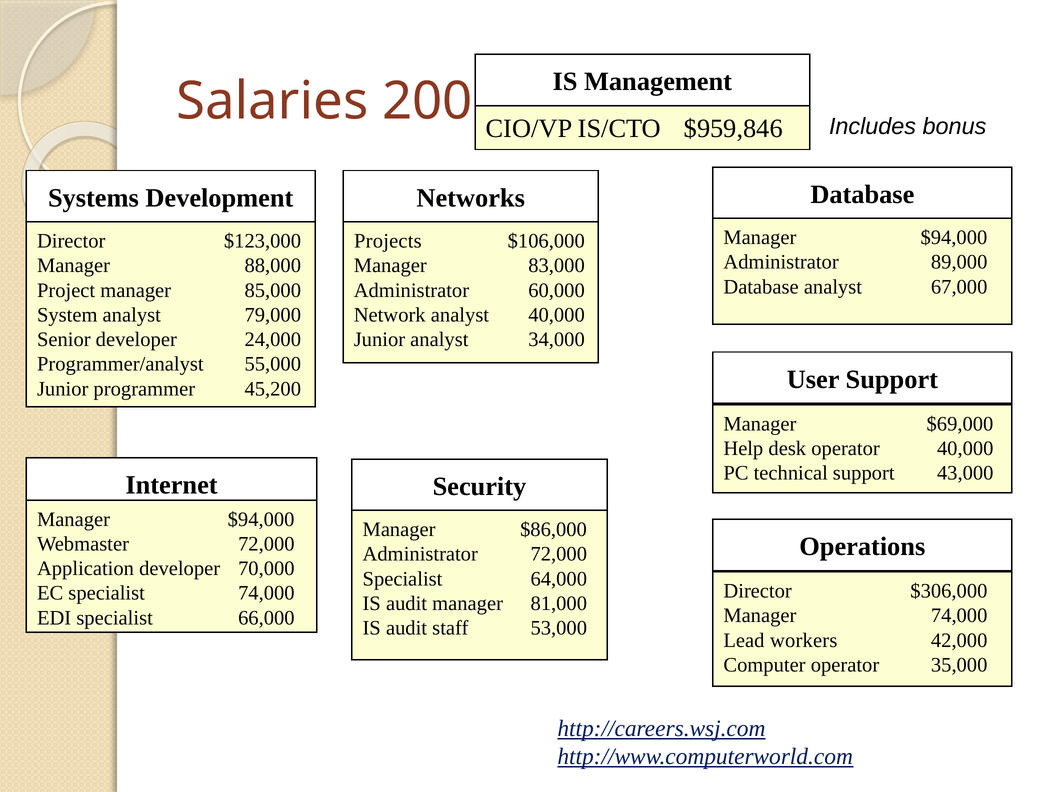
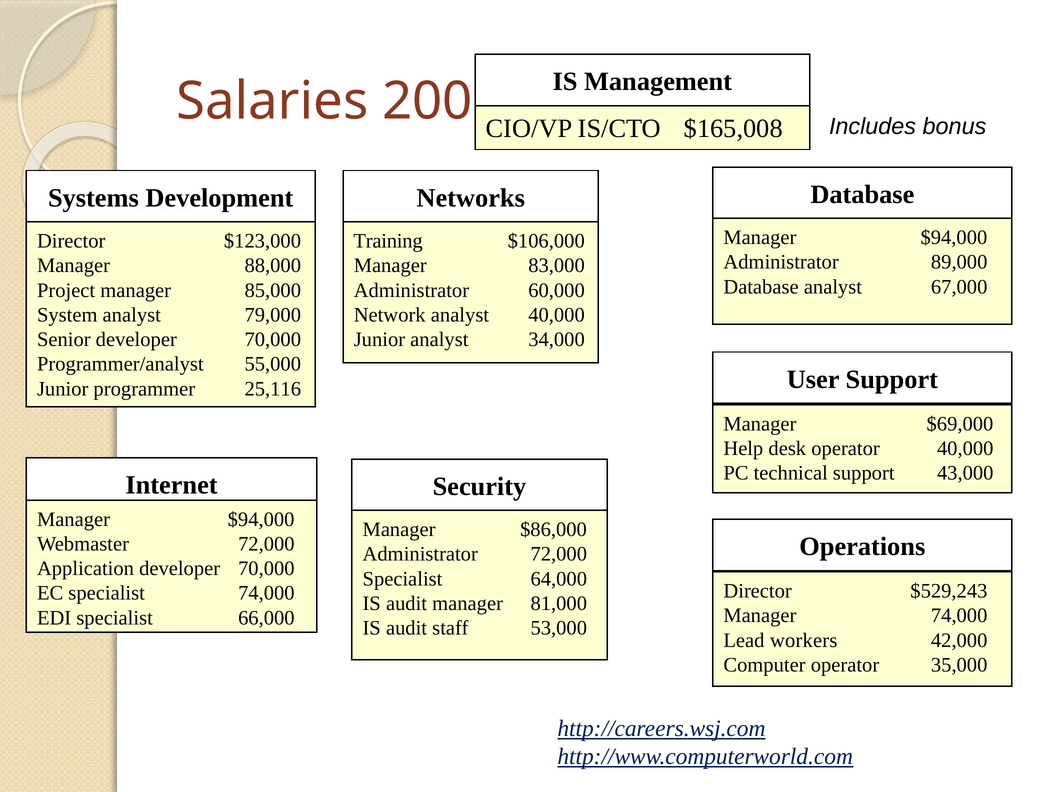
$959,846: $959,846 -> $165,008 (733, 129)
Projects: Projects -> Training (388, 241)
Senior developer 24,000: 24,000 -> 70,000 (273, 340)
45,200: 45,200 -> 25,116 (273, 389)
$306,000: $306,000 -> $529,243 (949, 591)
